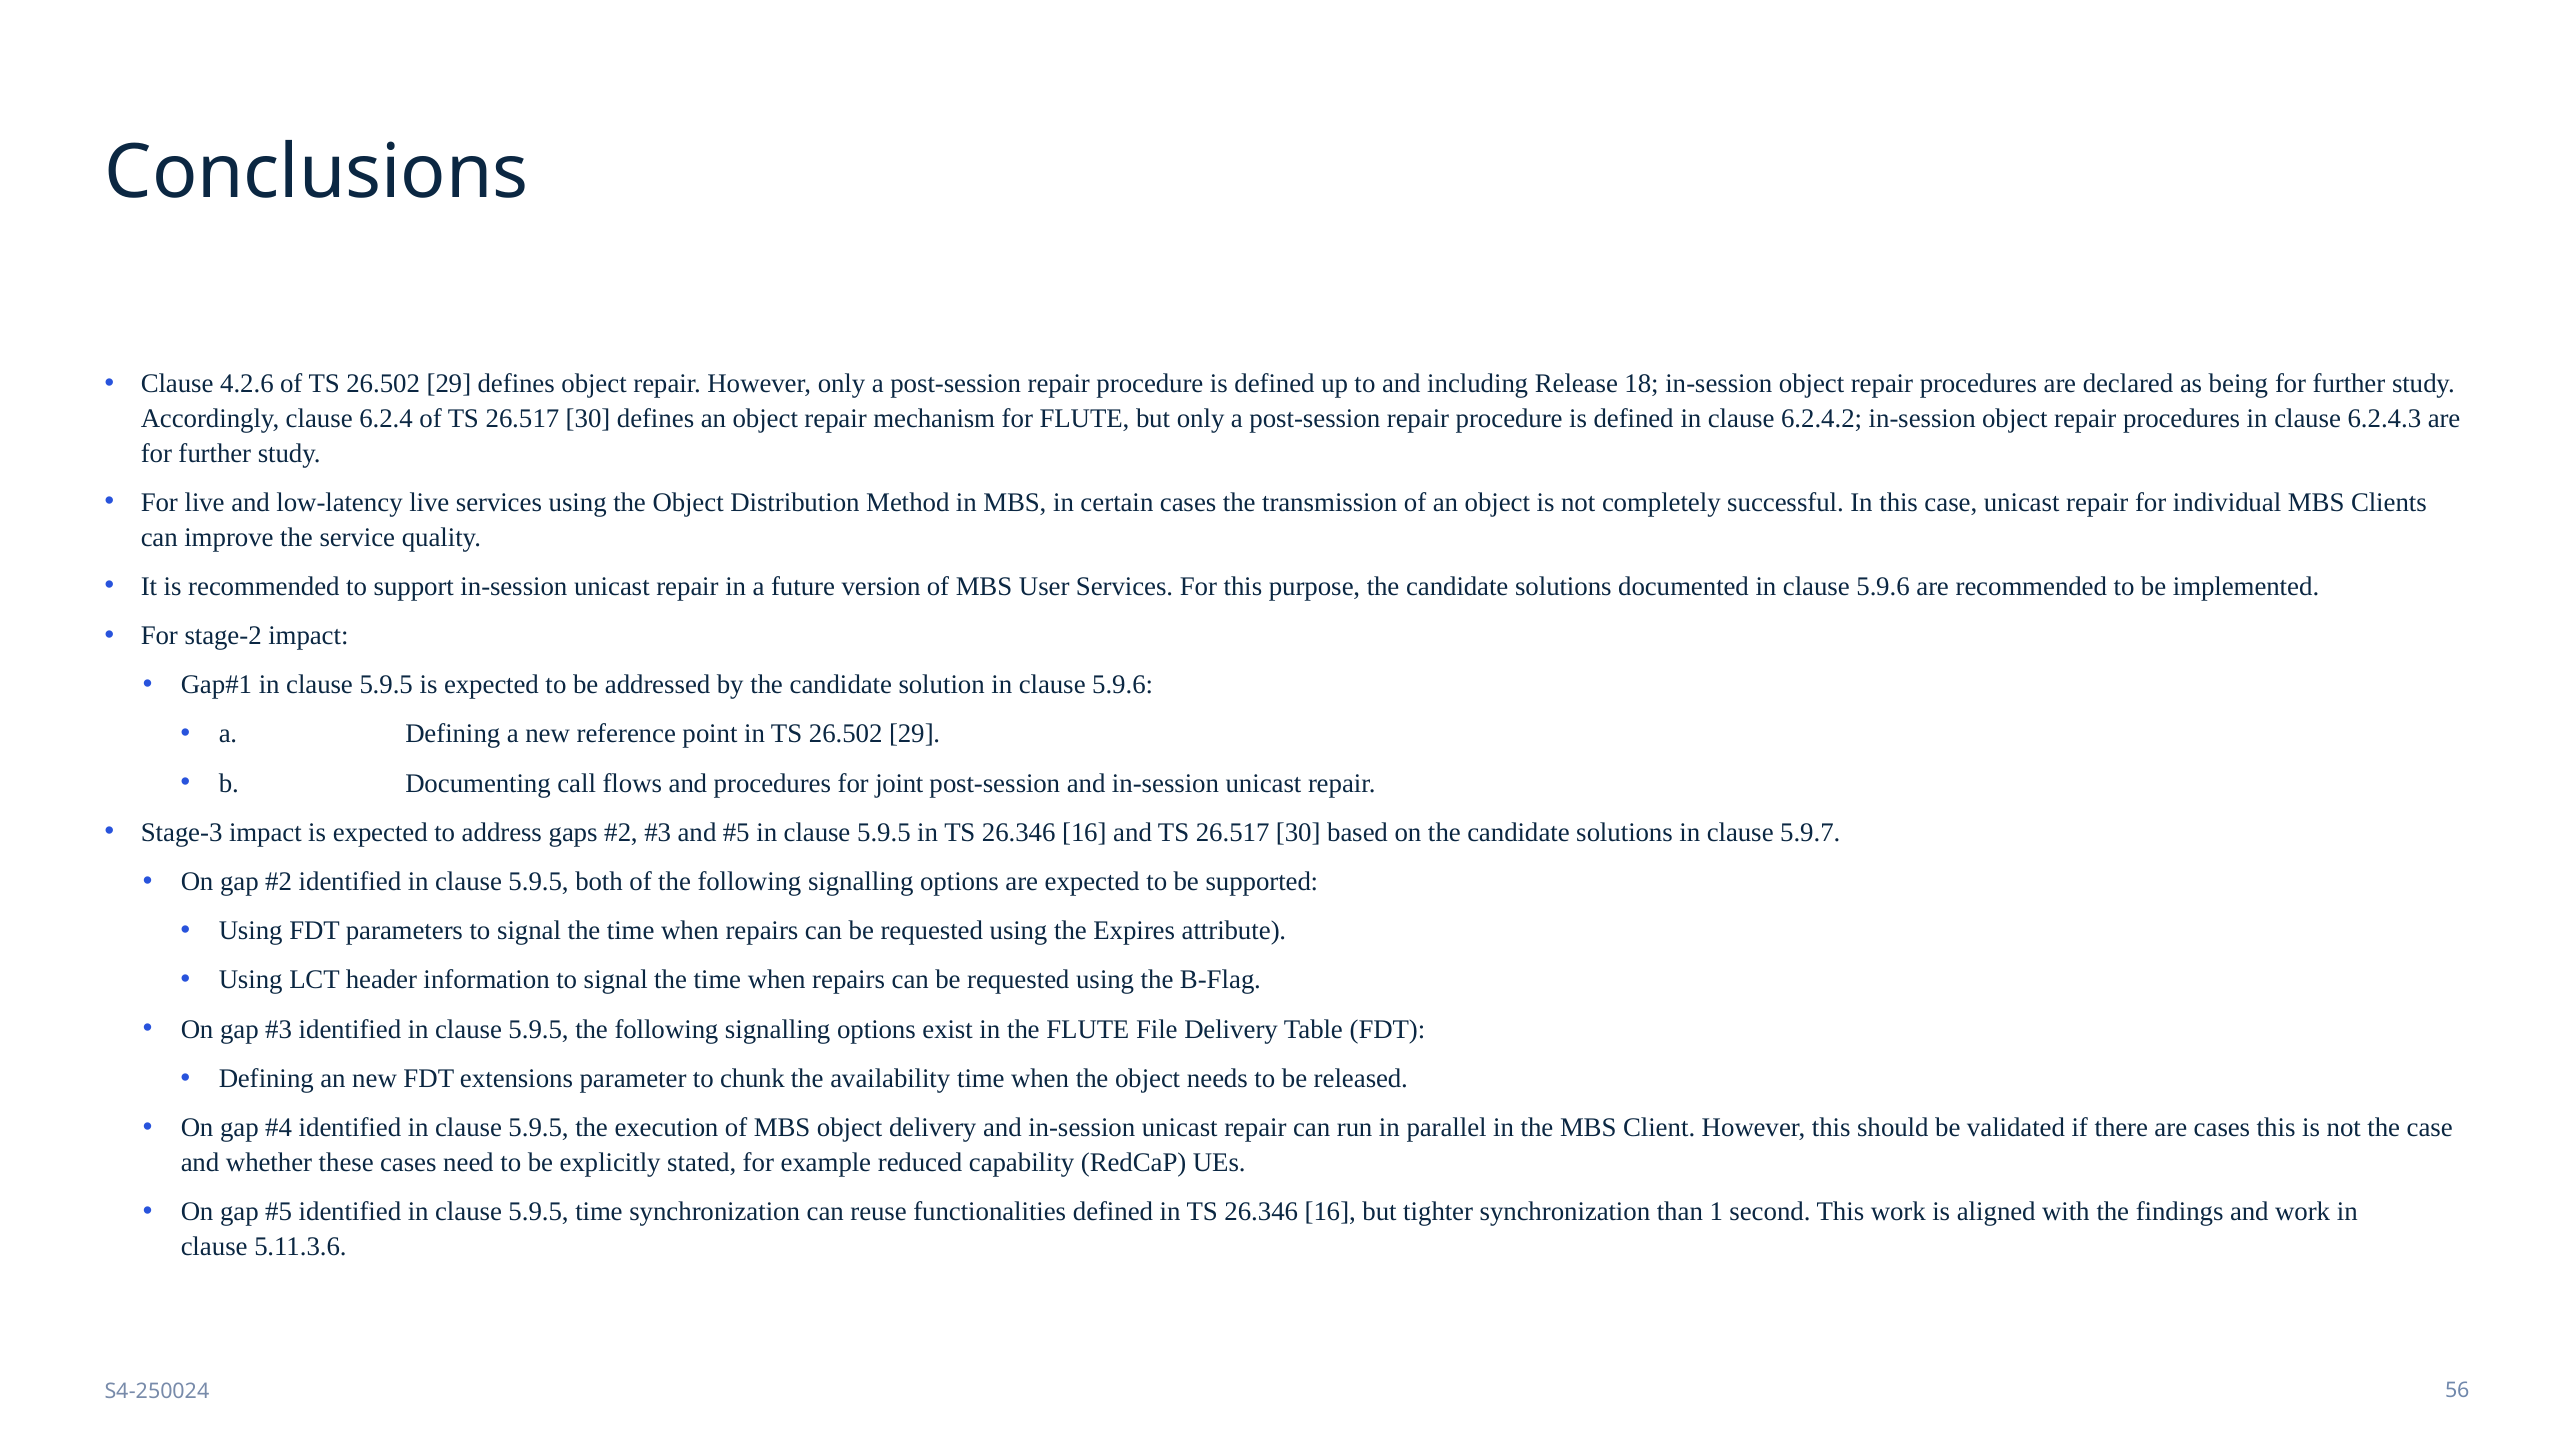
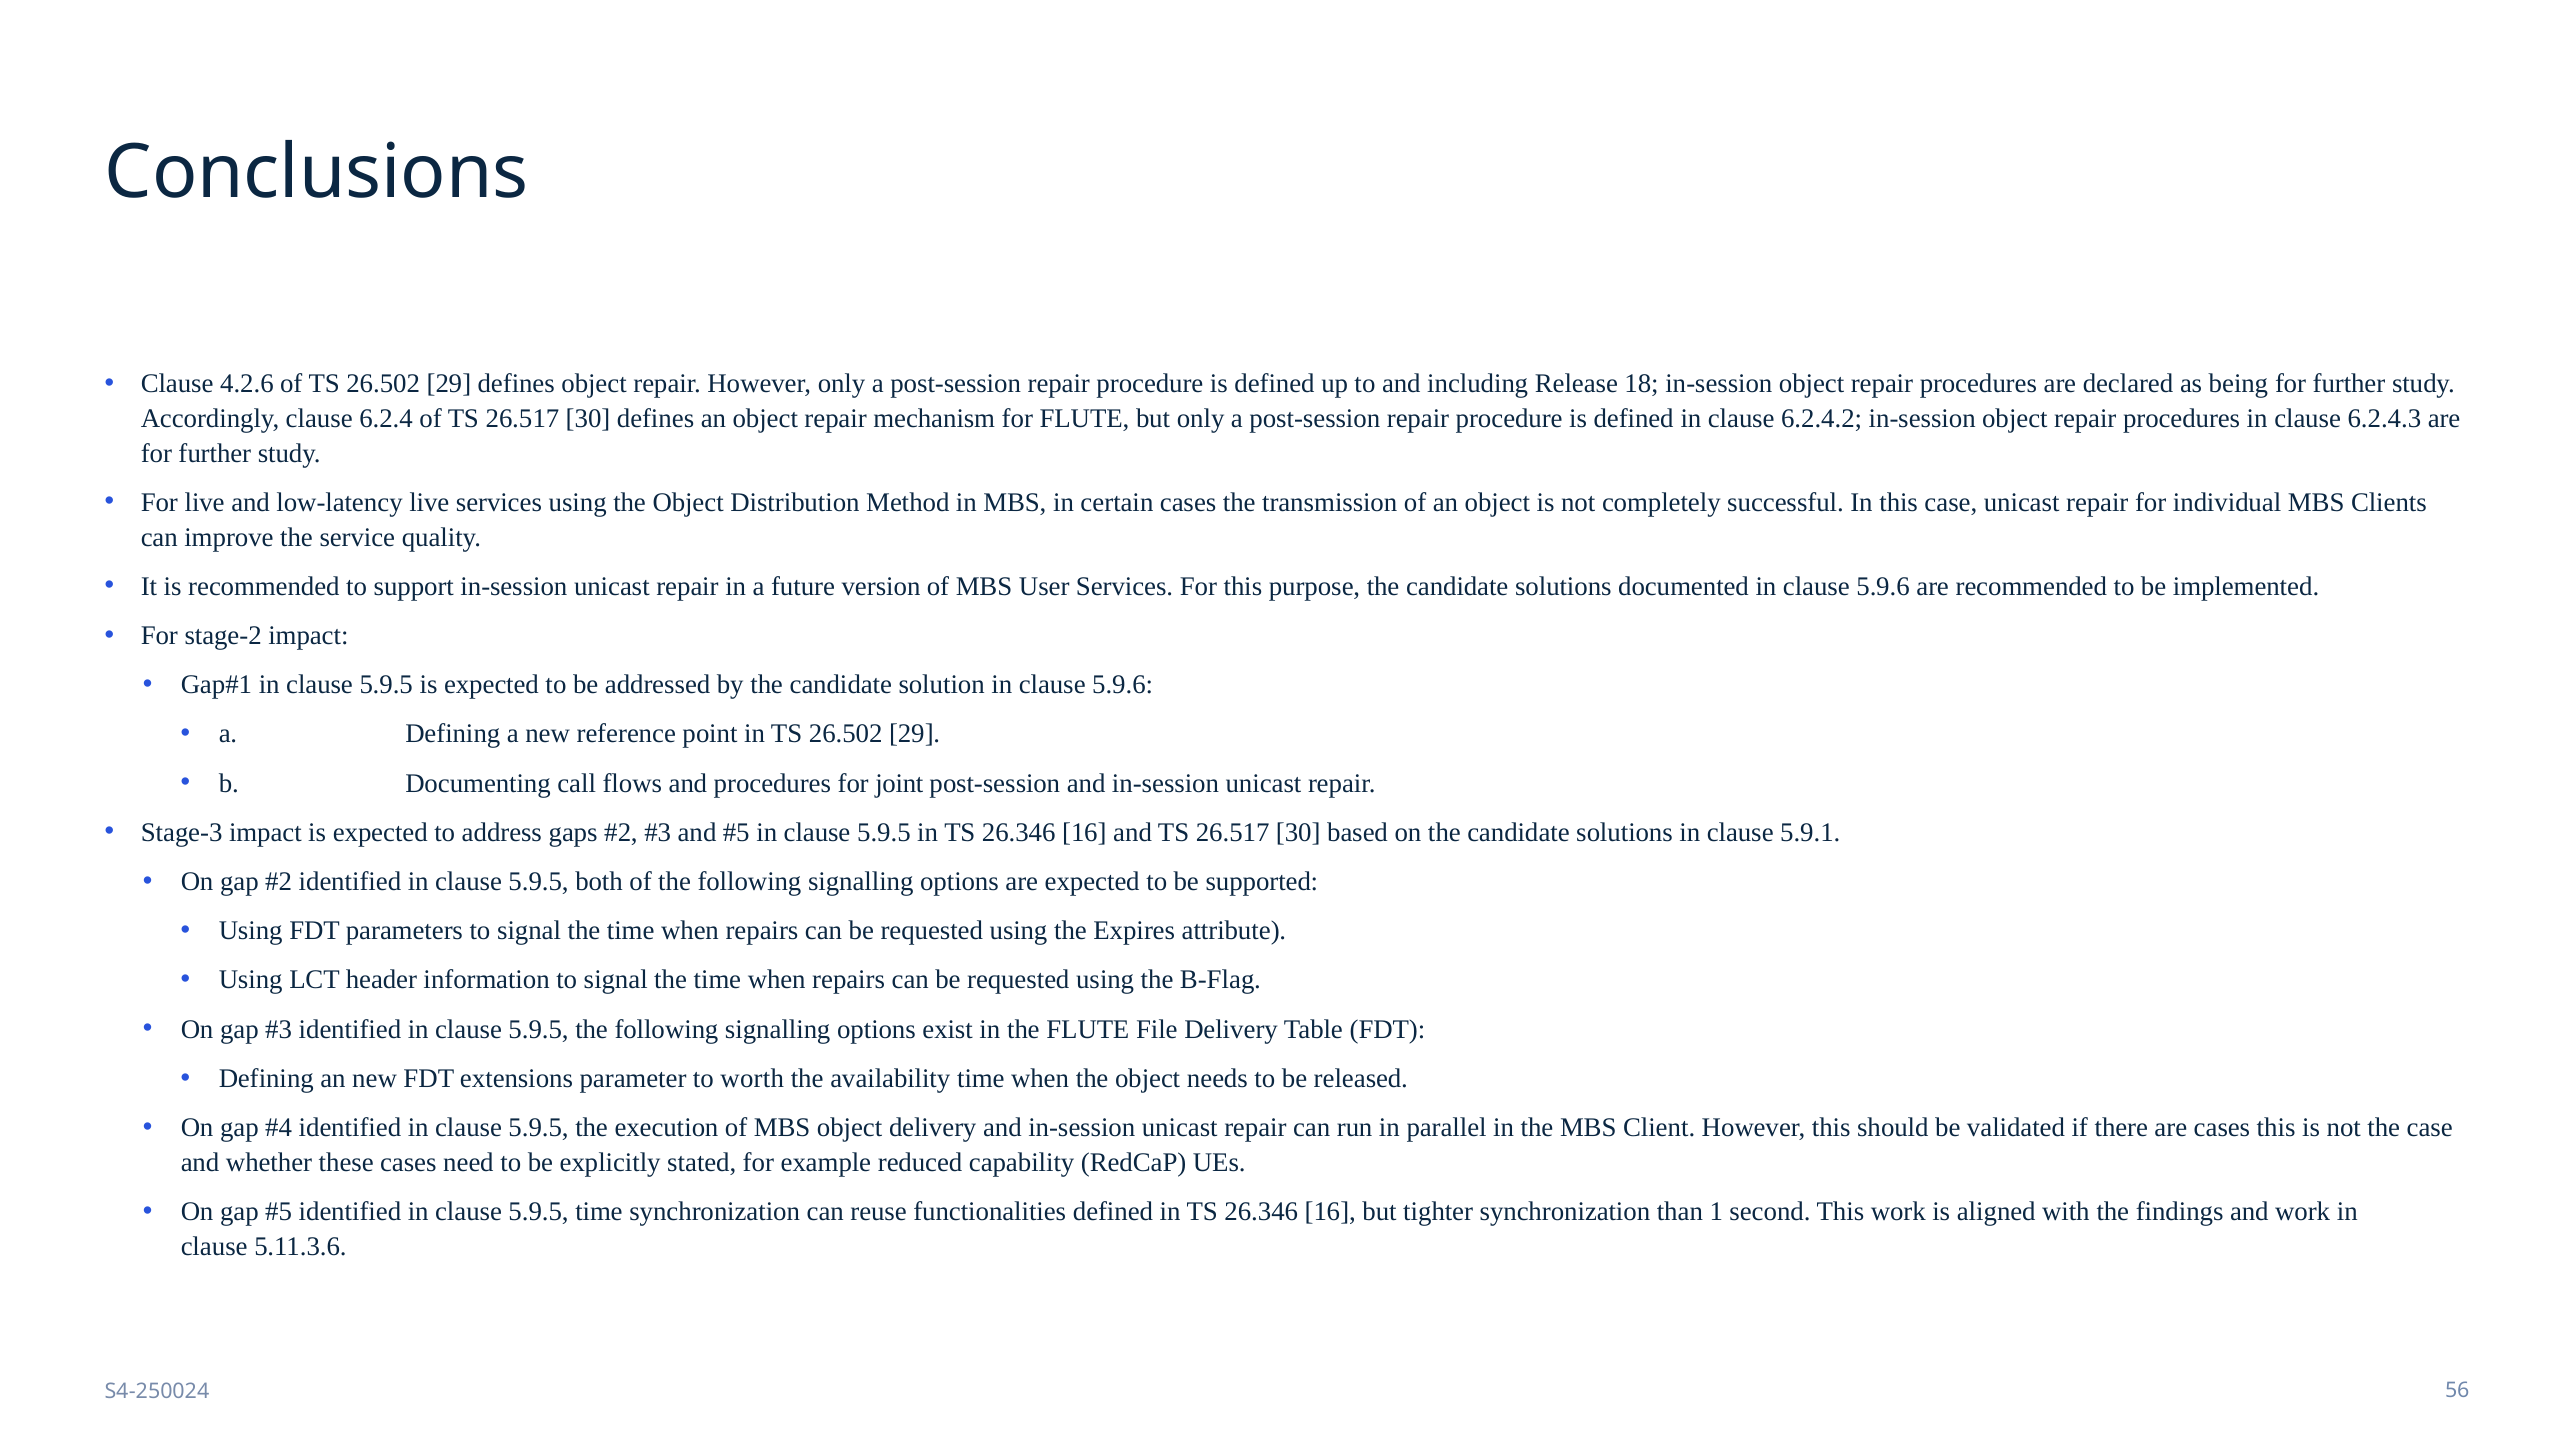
5.9.7: 5.9.7 -> 5.9.1 (1810, 832)
chunk: chunk -> worth (752, 1079)
